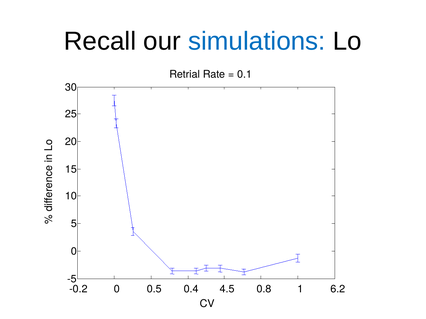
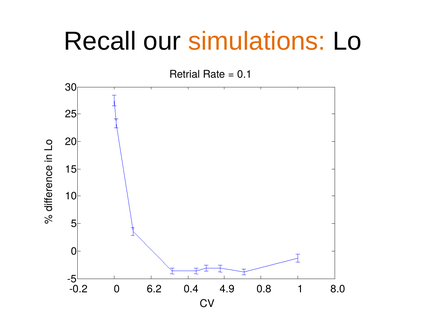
simulations colour: blue -> orange (257, 41)
0.5: 0.5 -> 6.2 (154, 289)
4.5: 4.5 -> 4.9 (227, 289)
6.2: 6.2 -> 8.0 (338, 289)
